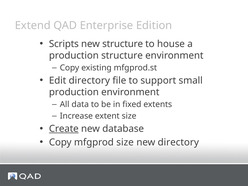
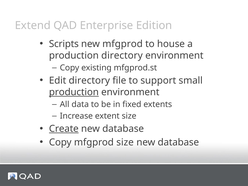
new structure: structure -> mfgprod (123, 44)
production structure: structure -> directory (122, 55)
production underline: none -> present (74, 92)
directory: directory -> database (178, 142)
